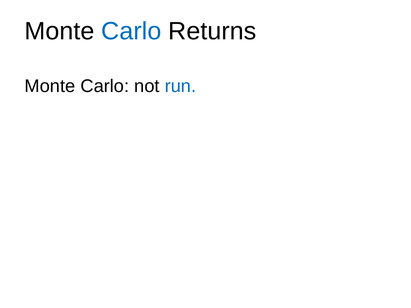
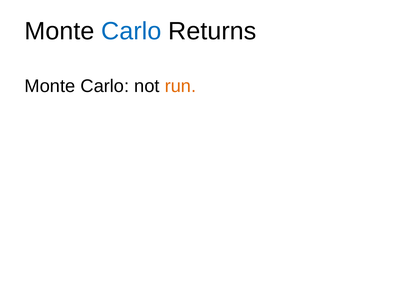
run colour: blue -> orange (180, 86)
